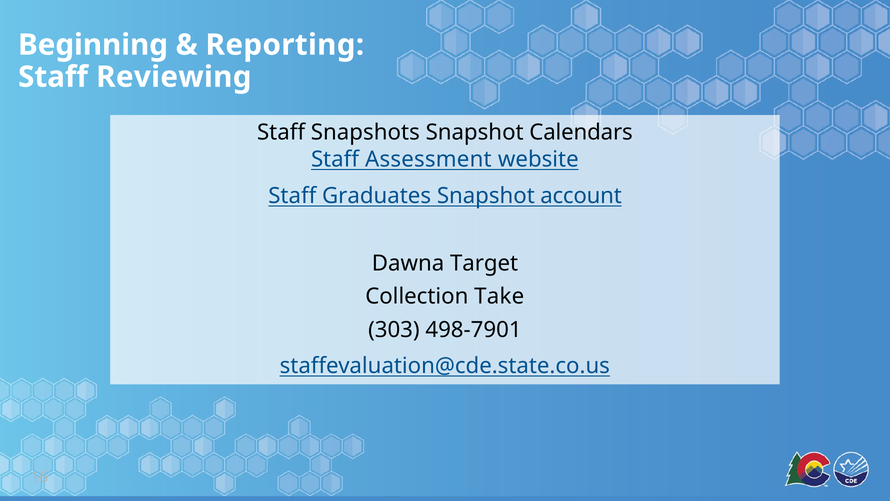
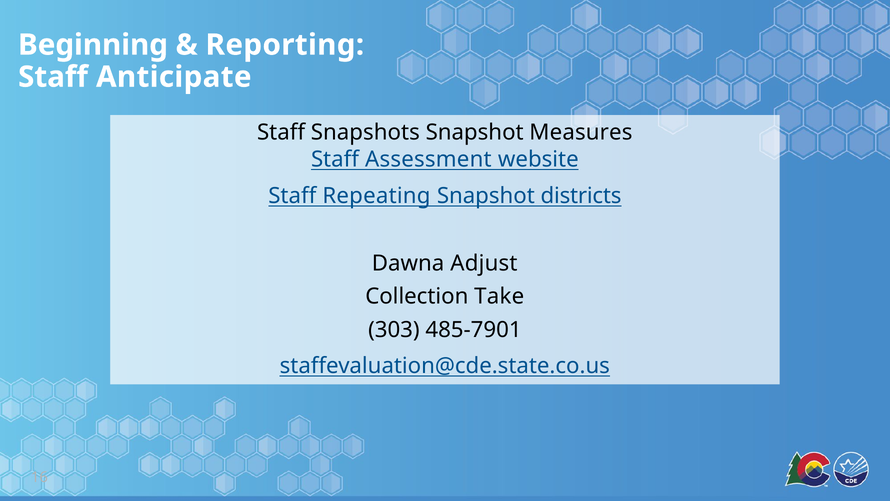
Reviewing: Reviewing -> Anticipate (174, 77)
Calendars: Calendars -> Measures (581, 132)
Graduates: Graduates -> Repeating (376, 196)
account: account -> districts (581, 196)
Target: Target -> Adjust (484, 263)
498-7901: 498-7901 -> 485-7901 (474, 330)
